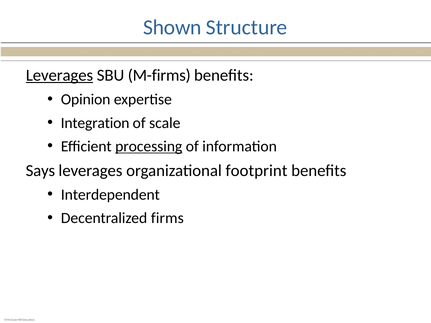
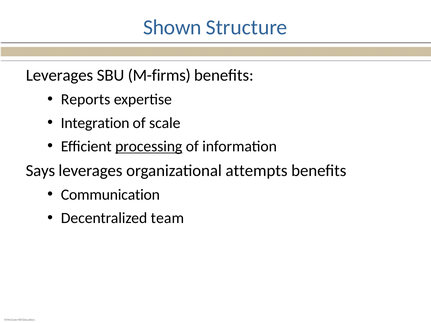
Leverages underline: present -> none (59, 75)
Opinion: Opinion -> Reports (86, 100)
footprint: footprint -> attempts (257, 171)
Interdependent: Interdependent -> Communication (110, 195)
firms: firms -> team (167, 218)
